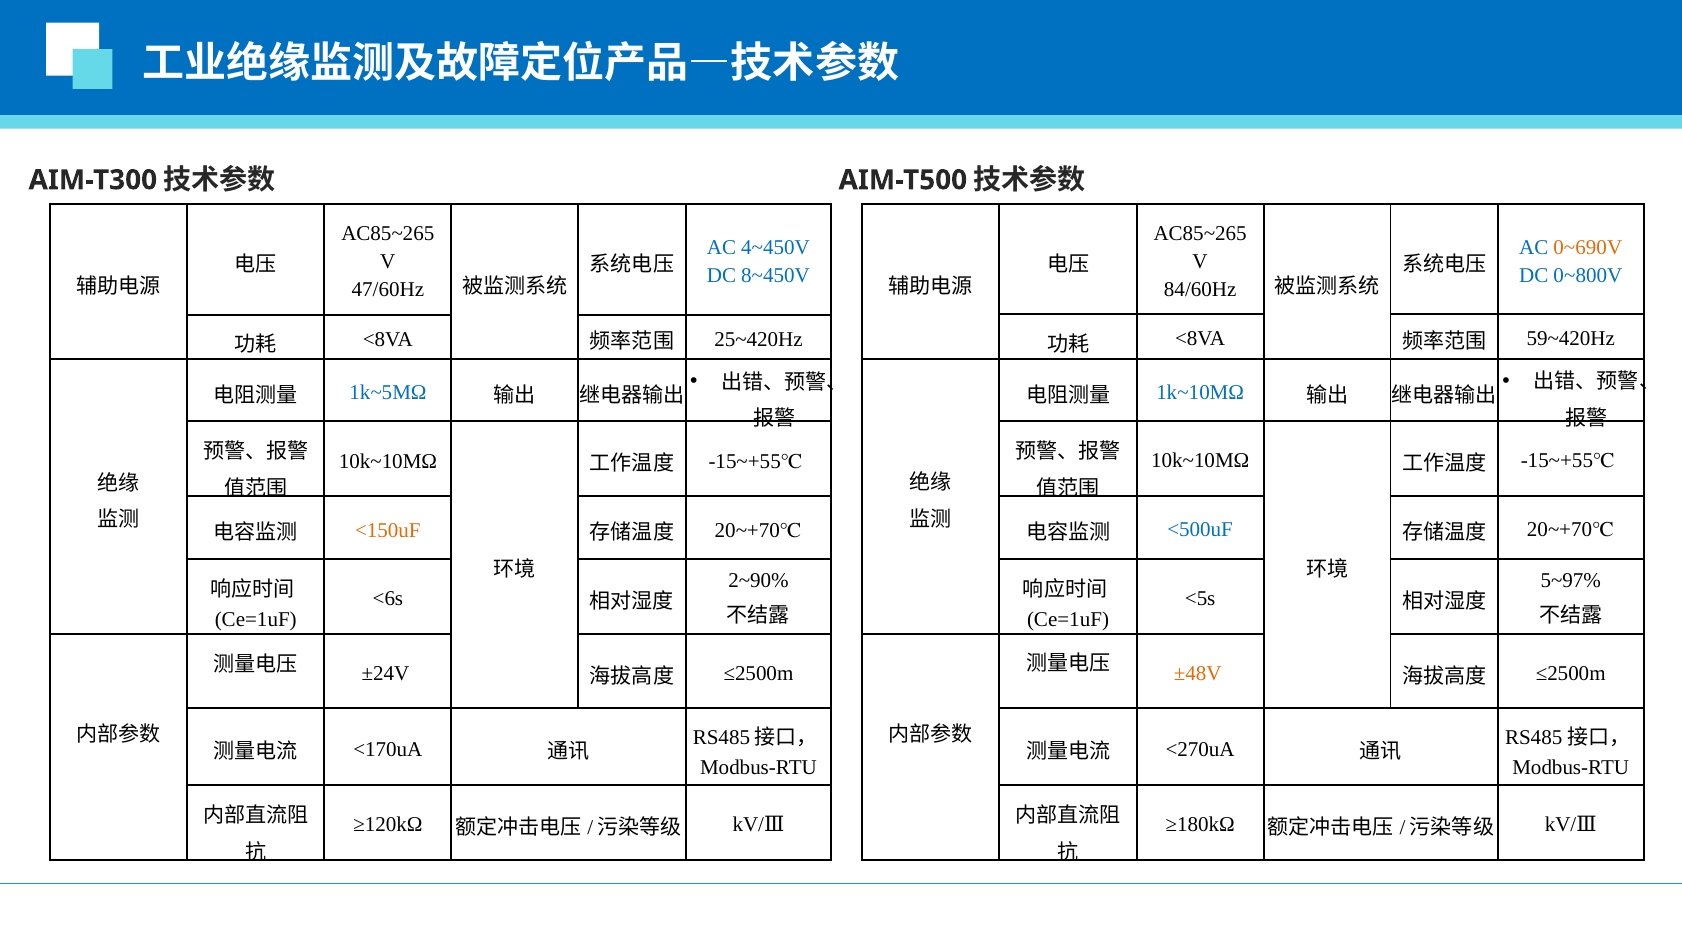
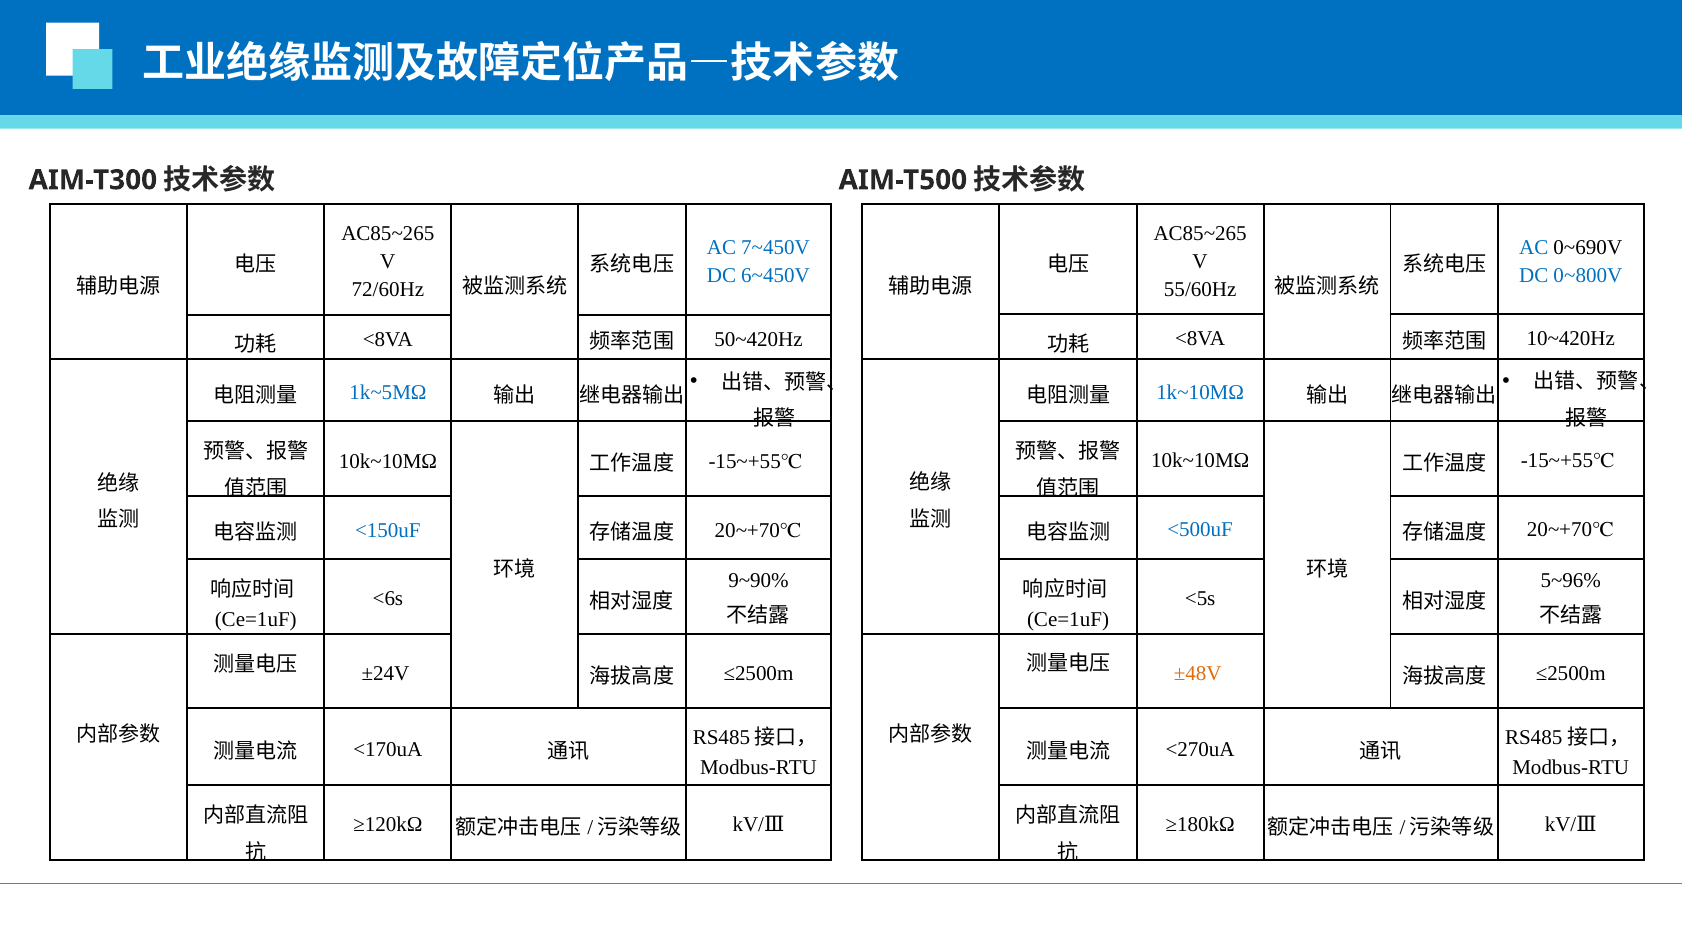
4~450V: 4~450V -> 7~450V (776, 248)
0~690V colour: orange -> black (1588, 248)
8~450V: 8~450V -> 6~450V (776, 276)
84/60Hz: 84/60Hz -> 55/60Hz (1200, 290)
47/60Hz: 47/60Hz -> 72/60Hz (388, 290)
25~420Hz: 25~420Hz -> 50~420Hz (758, 339)
59~420Hz: 59~420Hz -> 10~420Hz (1571, 339)
<150uF colour: orange -> blue (388, 530)
2~90%: 2~90% -> 9~90% (759, 581)
5~97%: 5~97% -> 5~96% (1571, 581)
